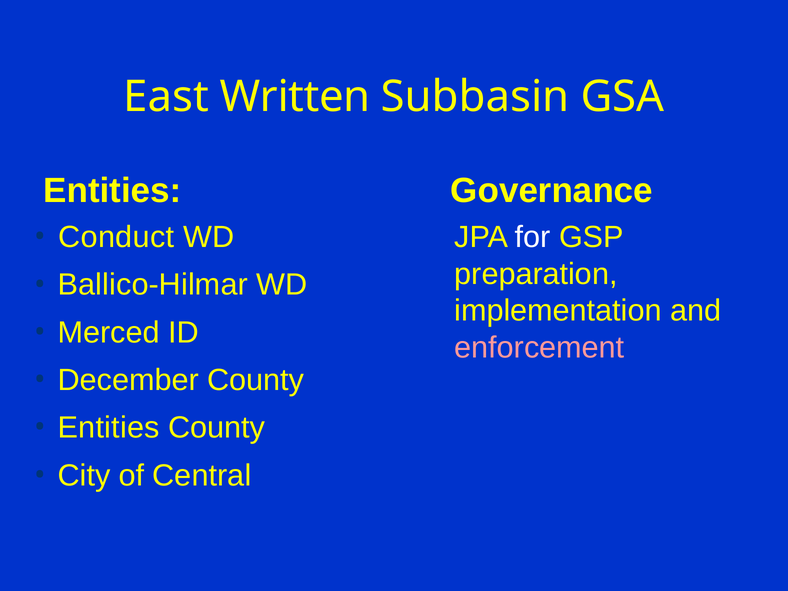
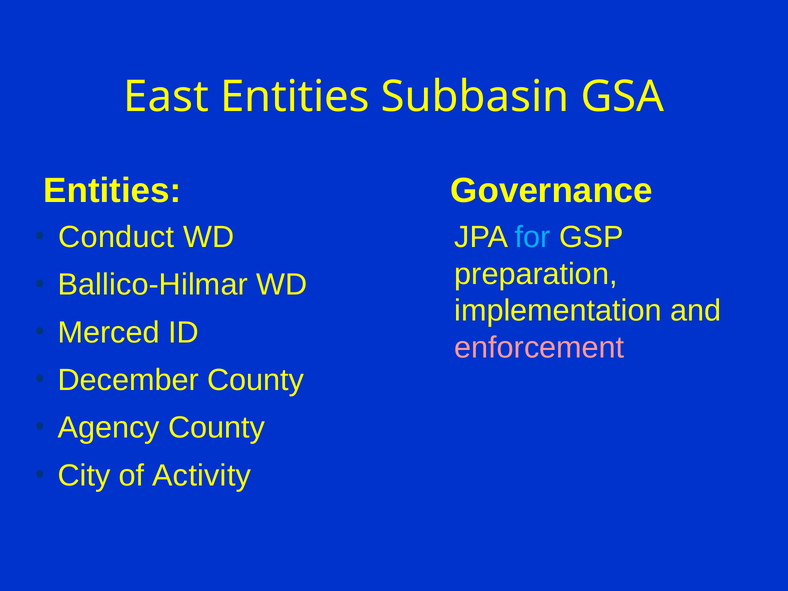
East Written: Written -> Entities (295, 97)
for colour: white -> light blue (533, 237)
Entities: Entities -> Agency (109, 428)
Central: Central -> Activity (202, 475)
